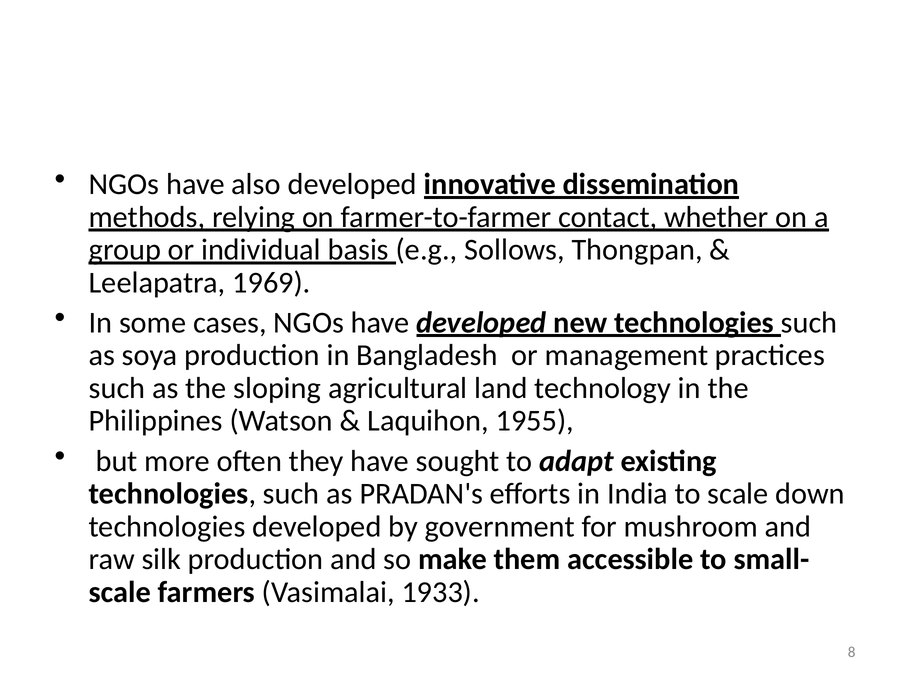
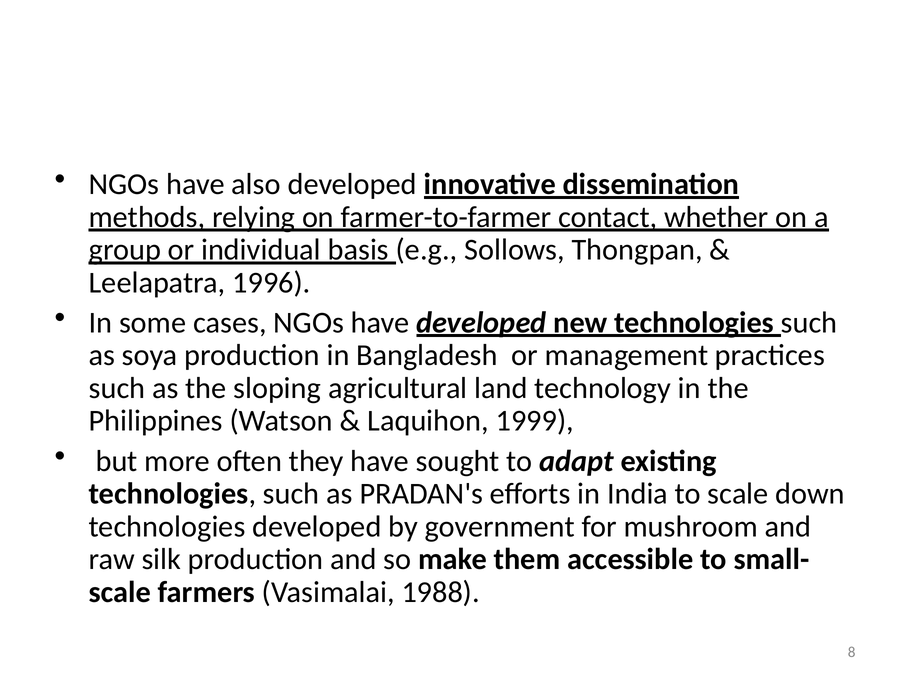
1969: 1969 -> 1996 (271, 282)
1955: 1955 -> 1999 (535, 421)
1933: 1933 -> 1988 (441, 592)
